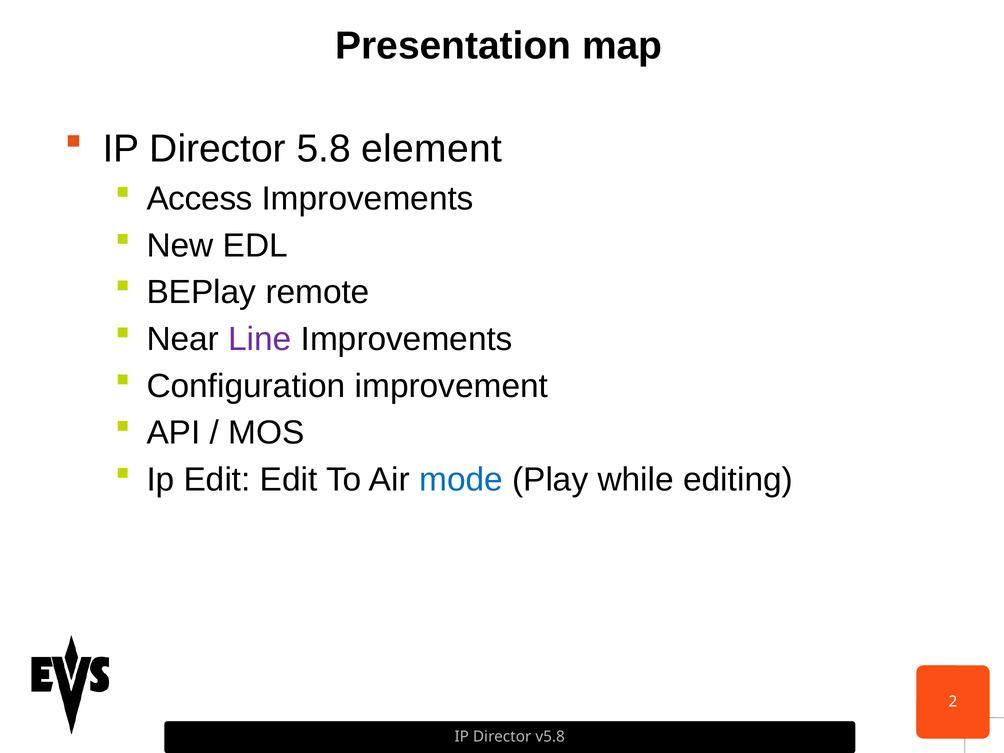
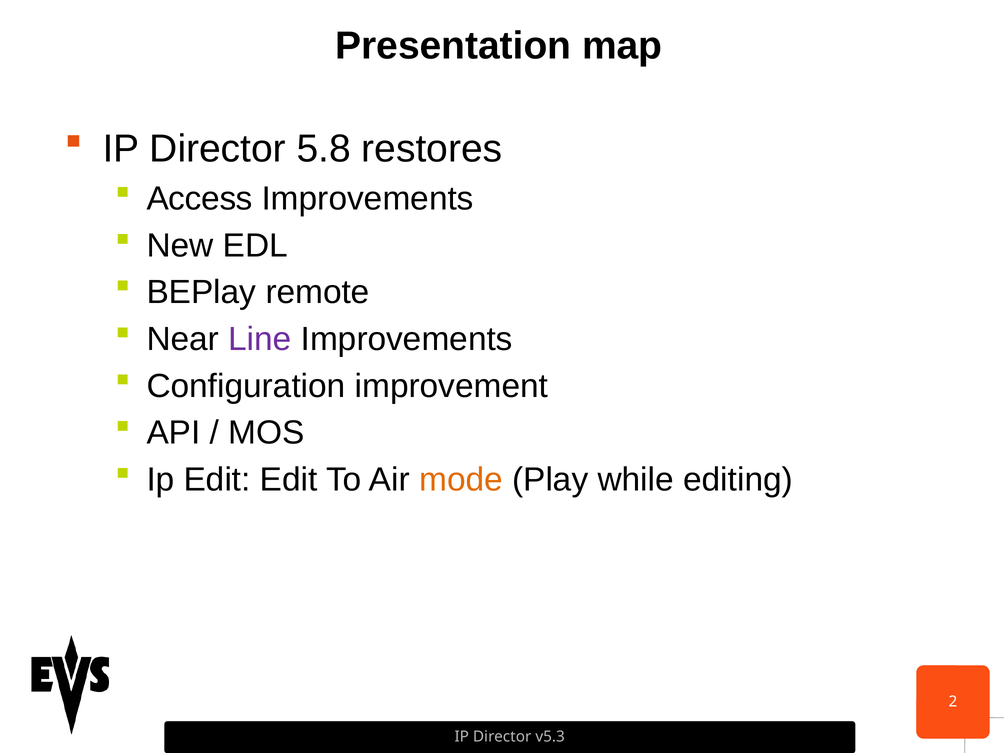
element: element -> restores (432, 149)
mode colour: blue -> orange (461, 480)
v5.8: v5.8 -> v5.3 (550, 737)
